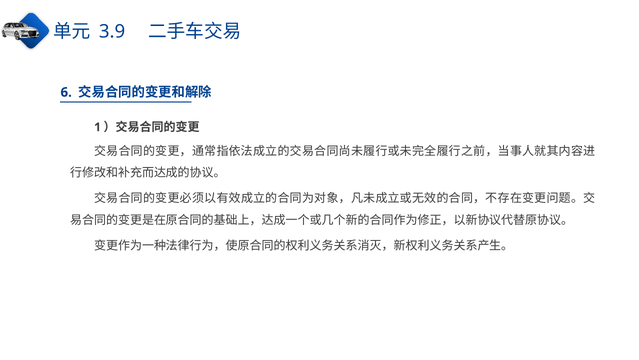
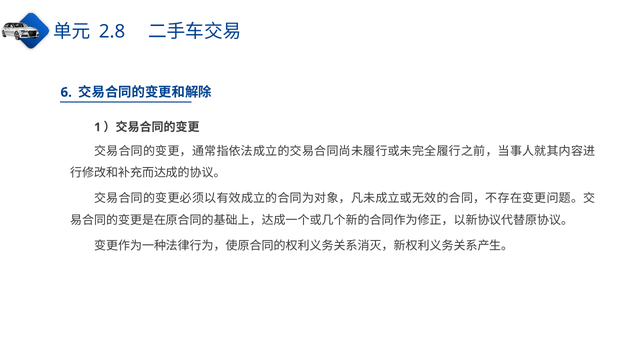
3.9: 3.9 -> 2.8 (112, 32)
